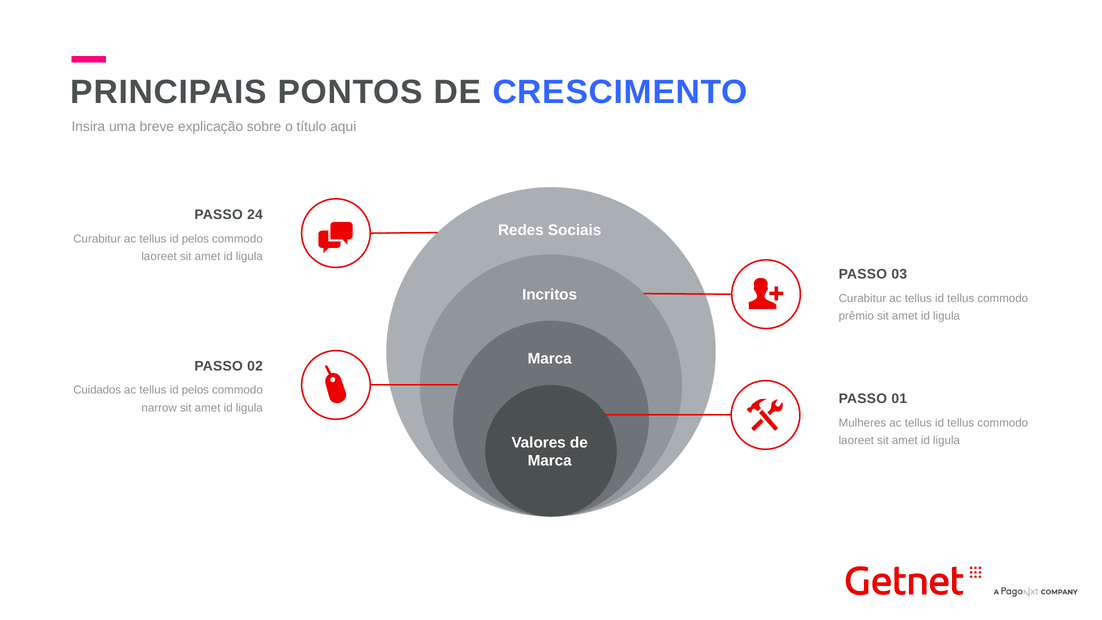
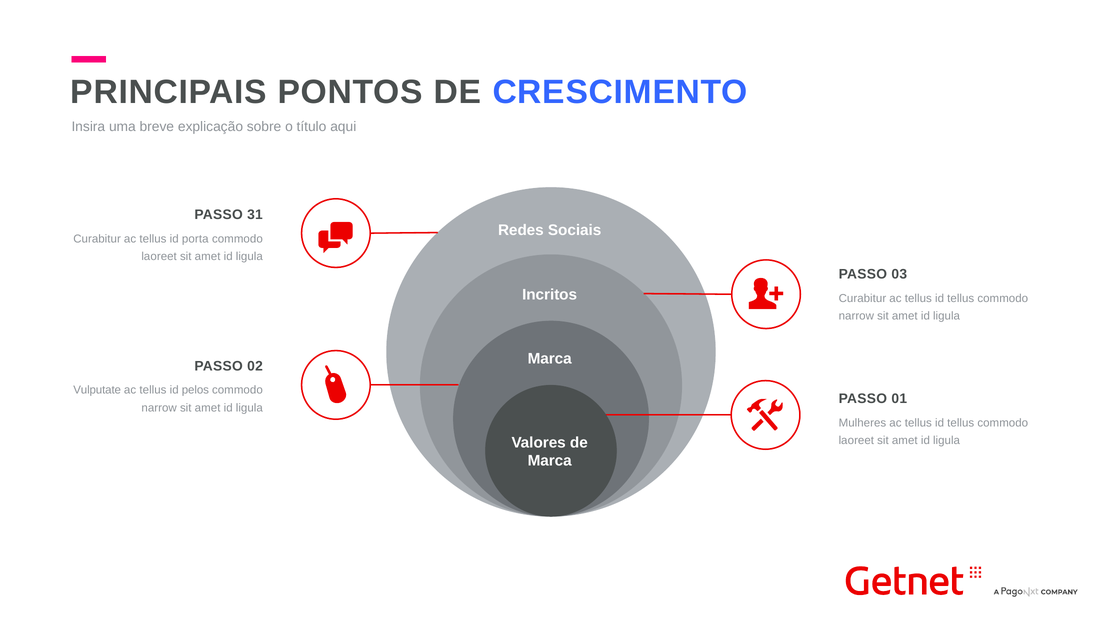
24: 24 -> 31 (255, 215)
pelos: pelos -> porta (195, 239)
prêmio: prêmio -> narrow (856, 316)
Cuidados: Cuidados -> Vulputate (97, 390)
